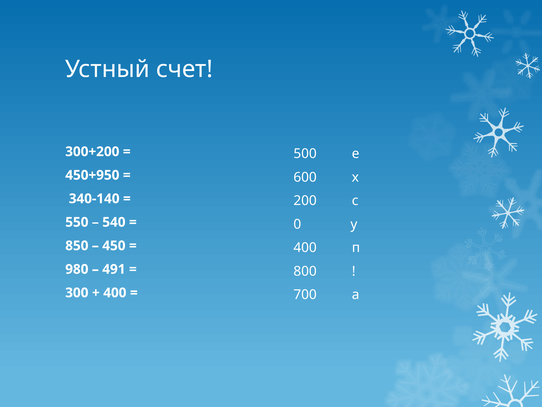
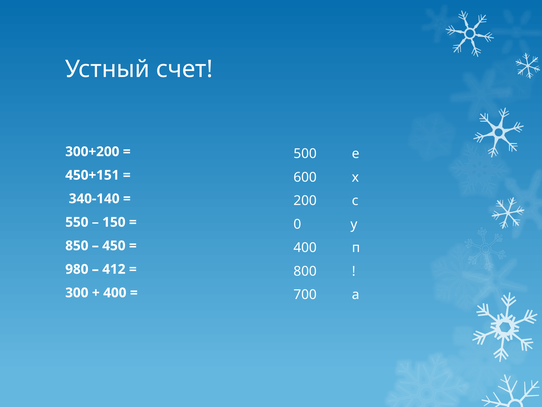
450+950: 450+950 -> 450+151 (92, 175)
540: 540 -> 150 (114, 222)
491: 491 -> 412 (114, 269)
